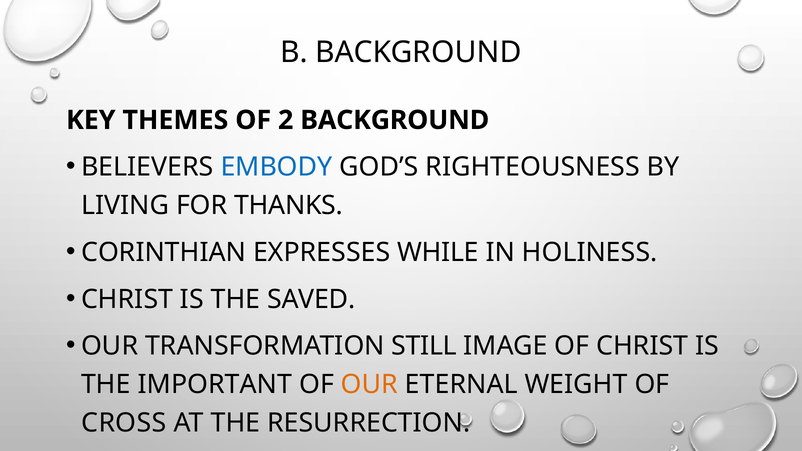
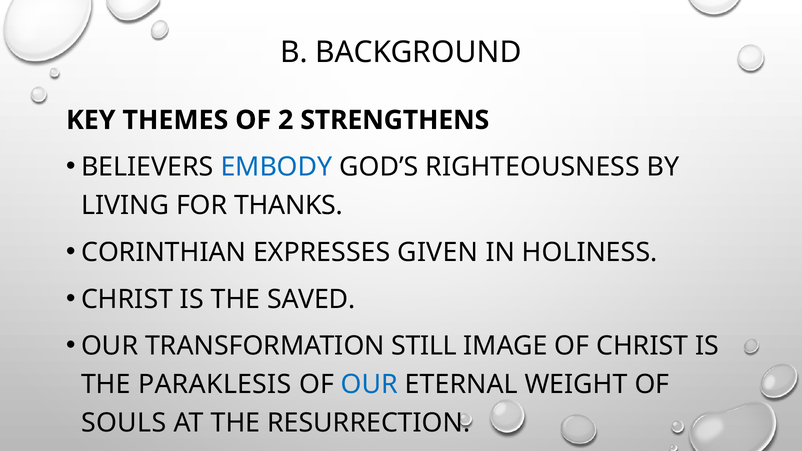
2 BACKGROUND: BACKGROUND -> STRENGTHENS (395, 120)
WHILE: WHILE -> GIVEN (438, 252)
IMPORTANT: IMPORTANT -> PARAKLESIS (215, 385)
OUR colour: orange -> blue (369, 385)
CROSS: CROSS -> SOULS (124, 423)
